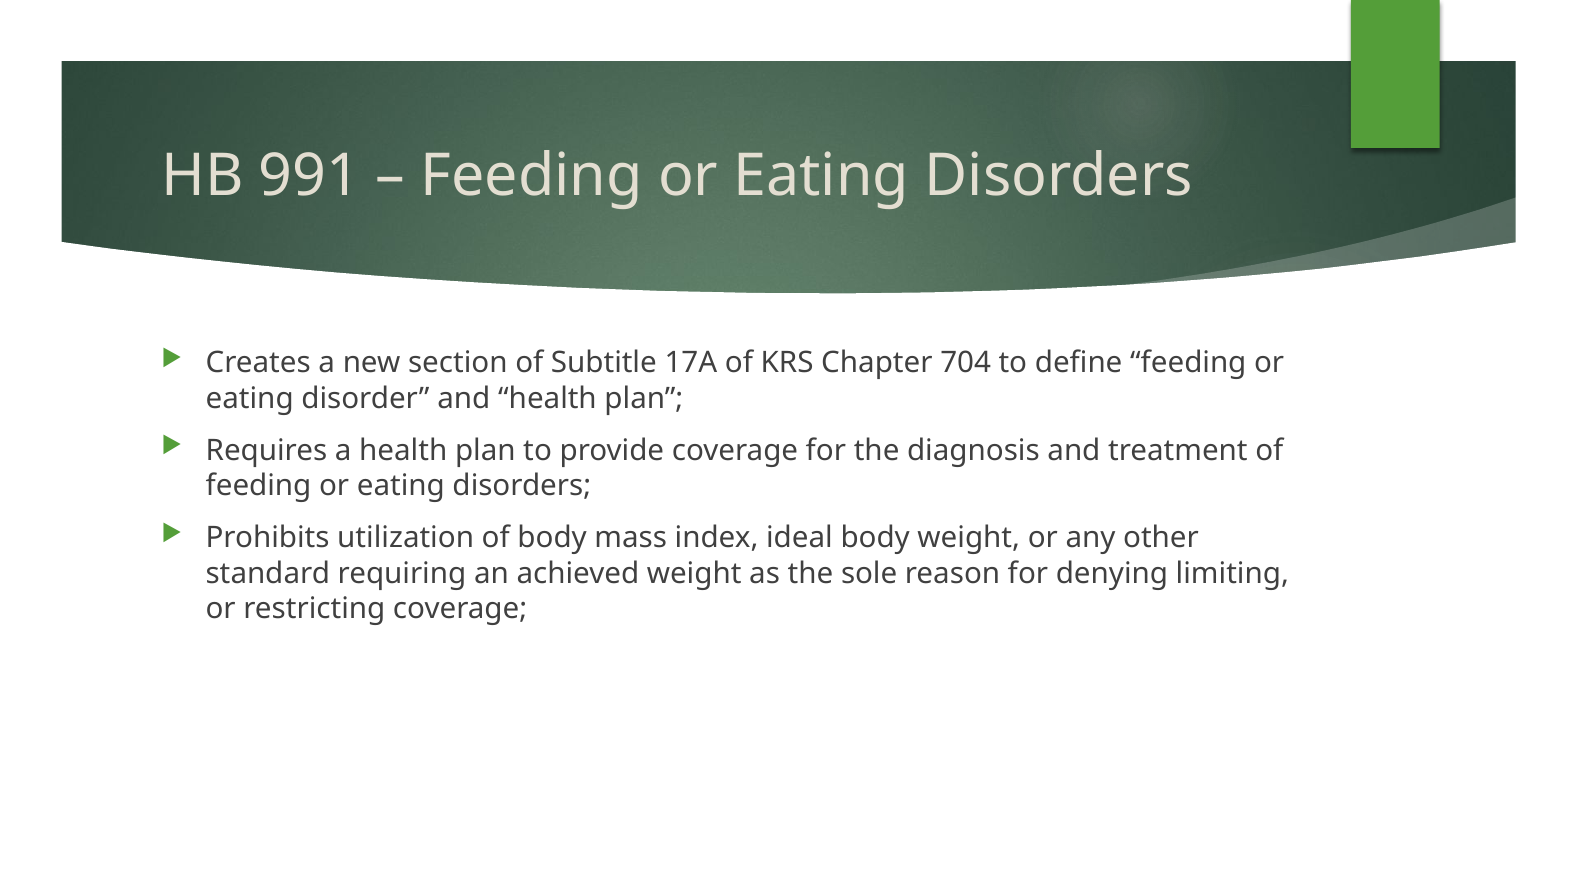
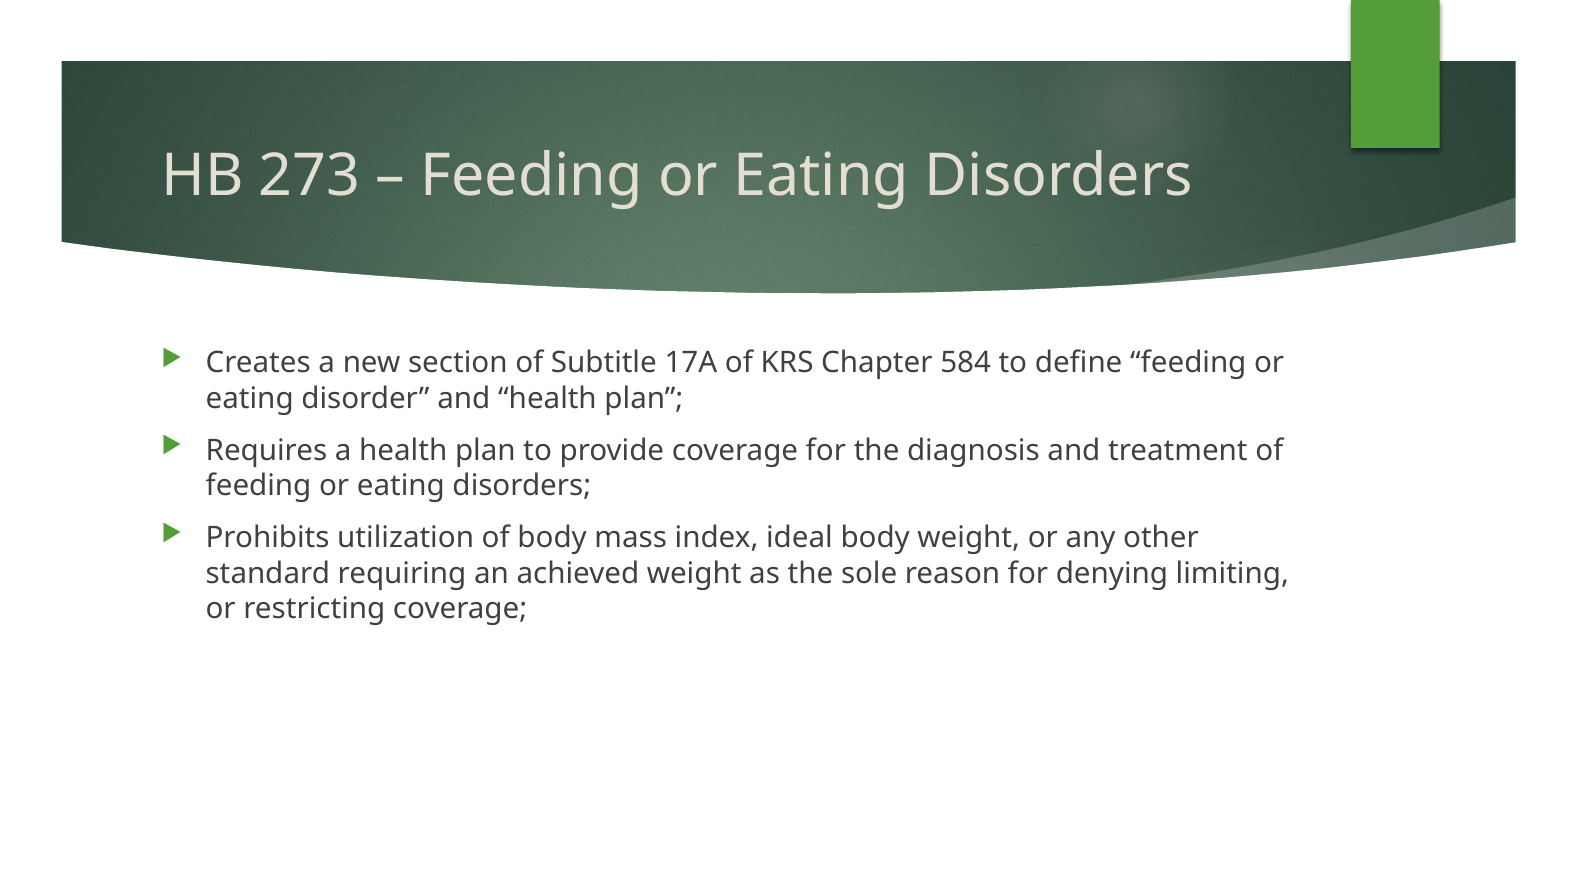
991: 991 -> 273 (310, 176)
704: 704 -> 584 (966, 363)
